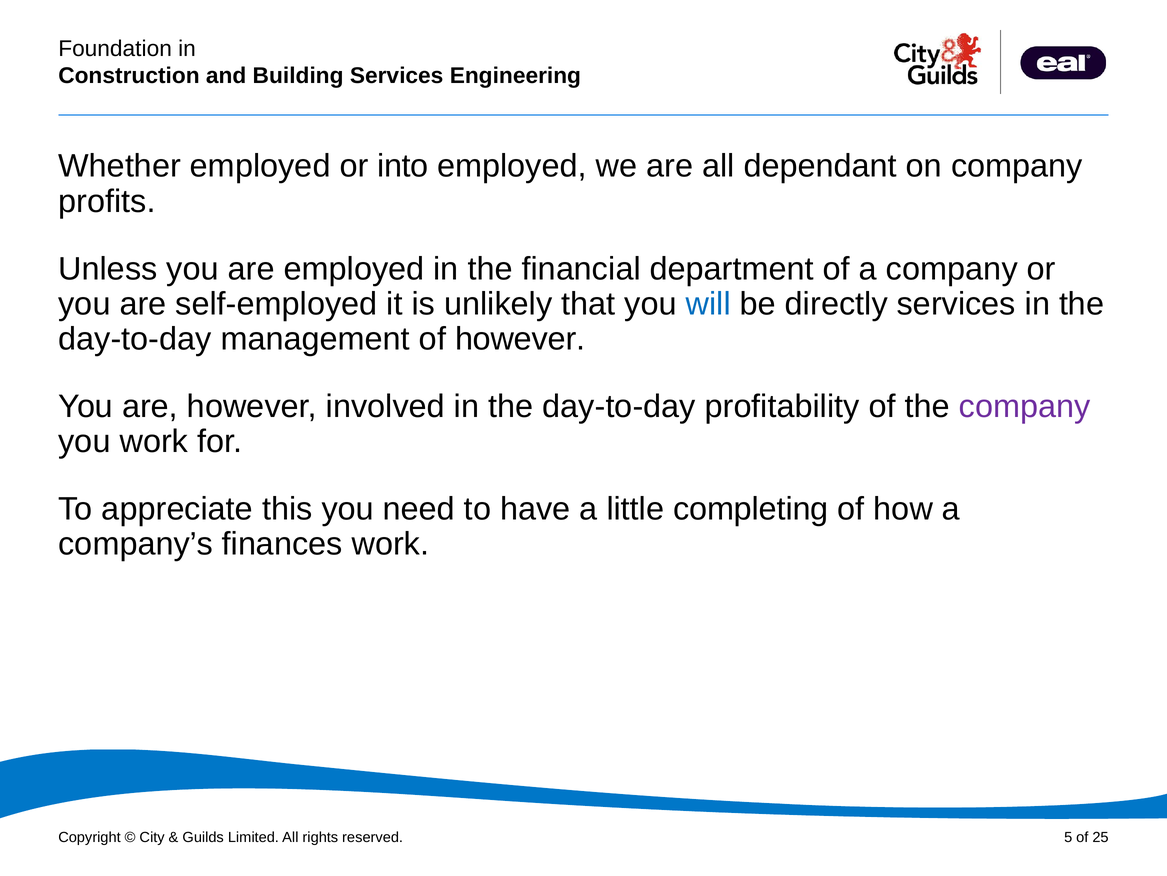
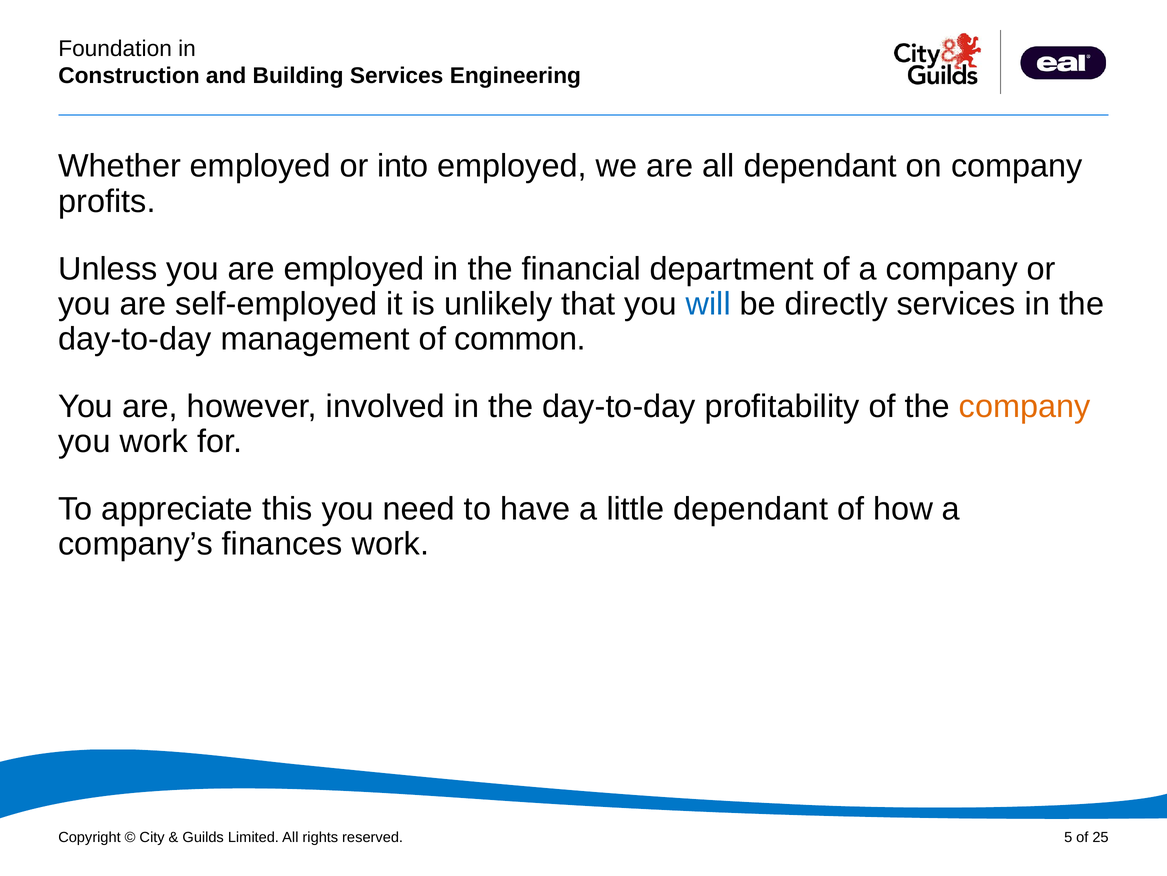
of however: however -> common (520, 339)
company colour: purple -> orange (1025, 406)
little completing: completing -> dependant (751, 509)
